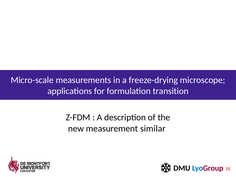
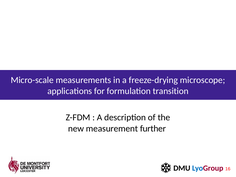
similar: similar -> further (153, 128)
